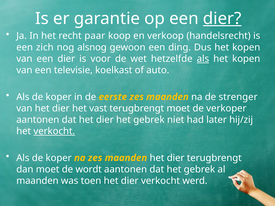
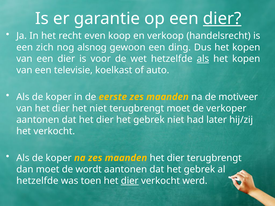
paar: paar -> even (95, 36)
strenger: strenger -> motiveer (238, 97)
het vast: vast -> niet (98, 108)
verkocht underline: present -> none (54, 131)
maanden: maanden -> hetzelfde (37, 181)
dier underline: none -> present (130, 181)
